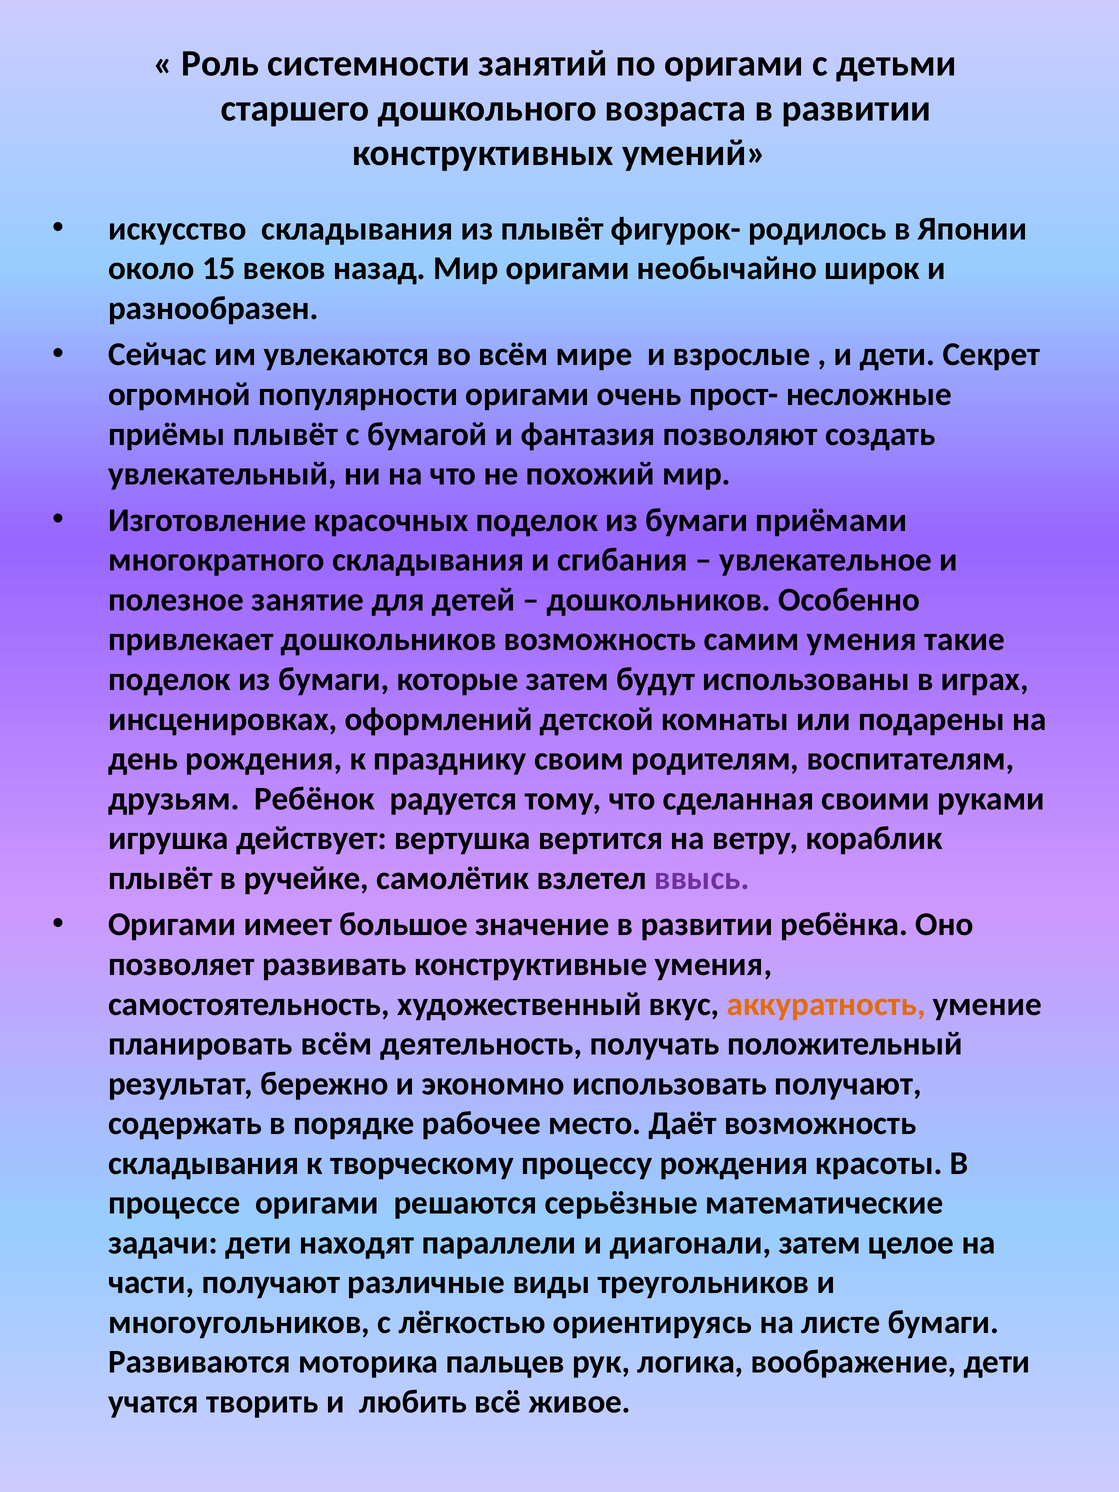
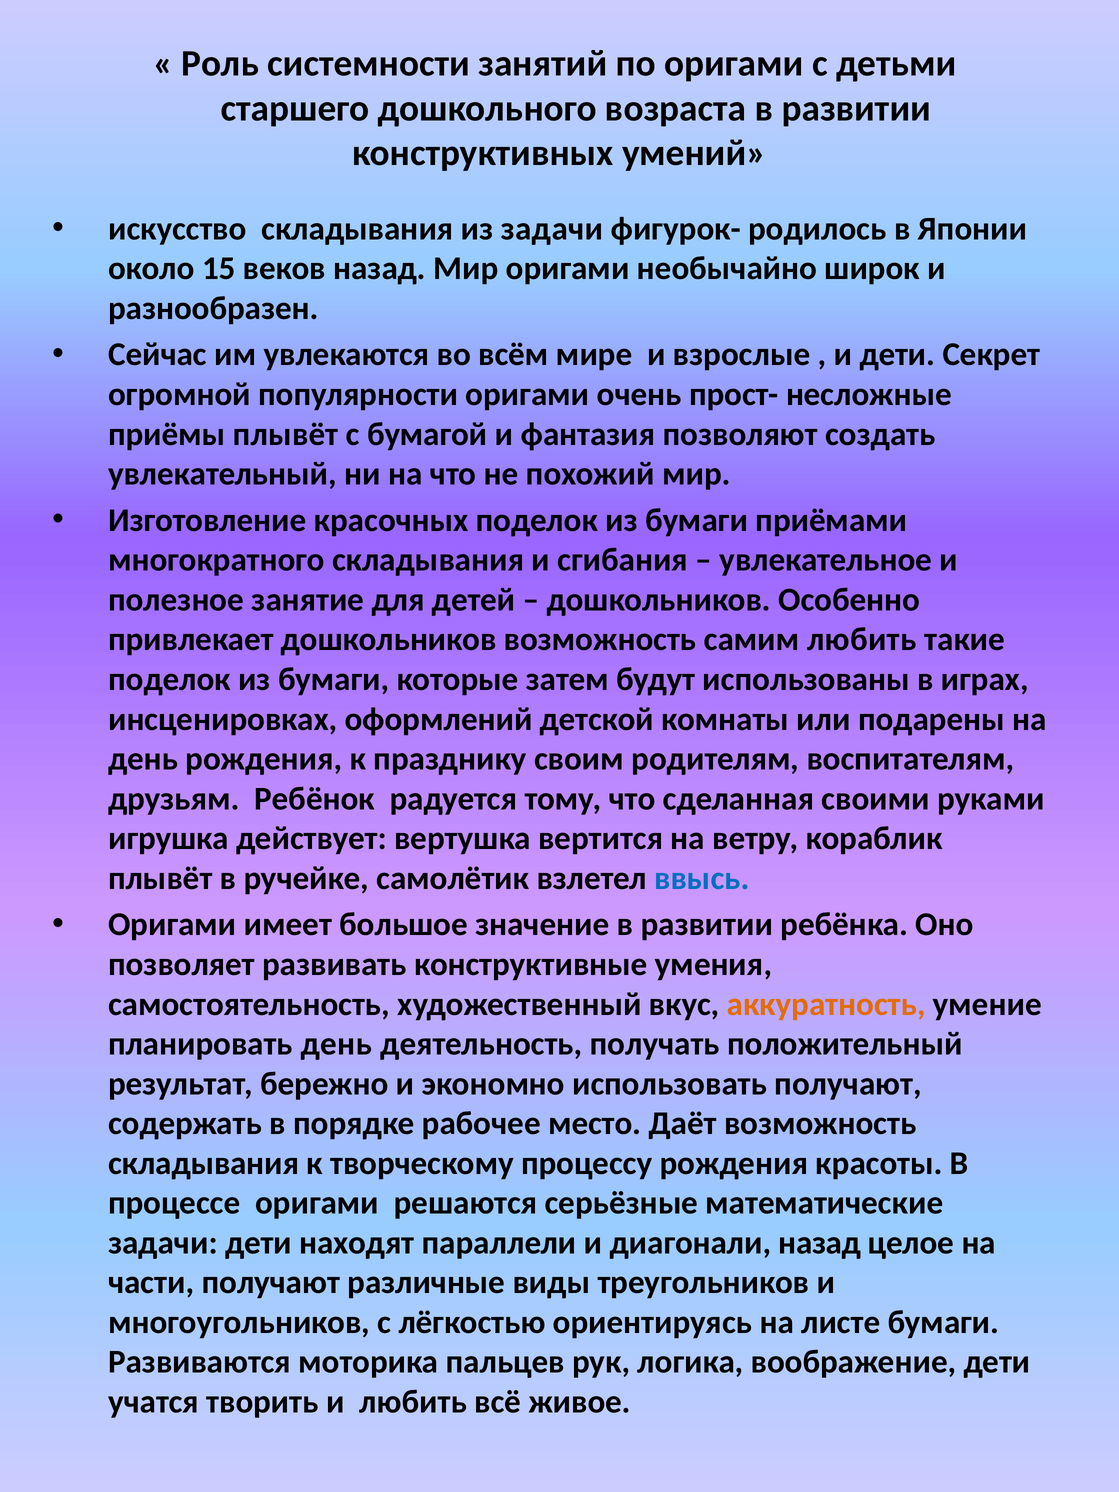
из плывёт: плывёт -> задачи (552, 229)
самим умения: умения -> любить (862, 640)
ввысь colour: purple -> blue (702, 878)
планировать всём: всём -> день (337, 1044)
диагонали затем: затем -> назад (820, 1243)
